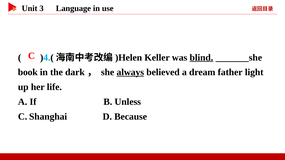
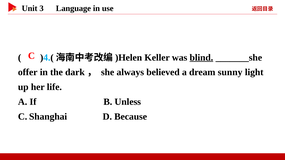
book: book -> offer (28, 72)
always underline: present -> none (130, 72)
father: father -> sunny (230, 72)
